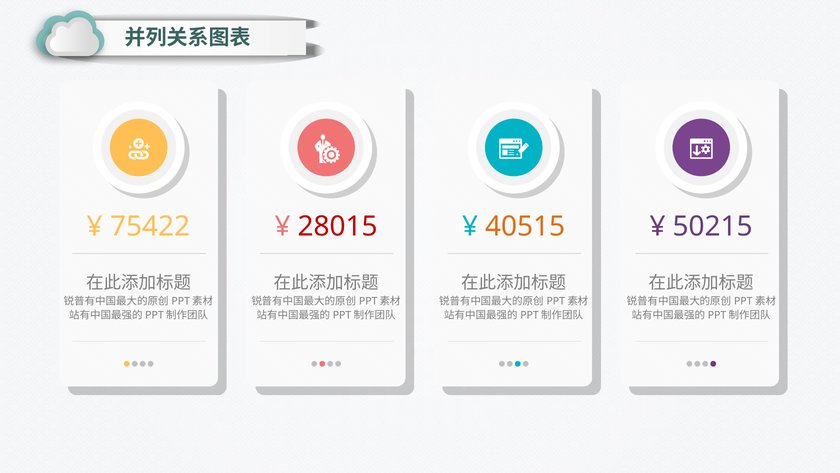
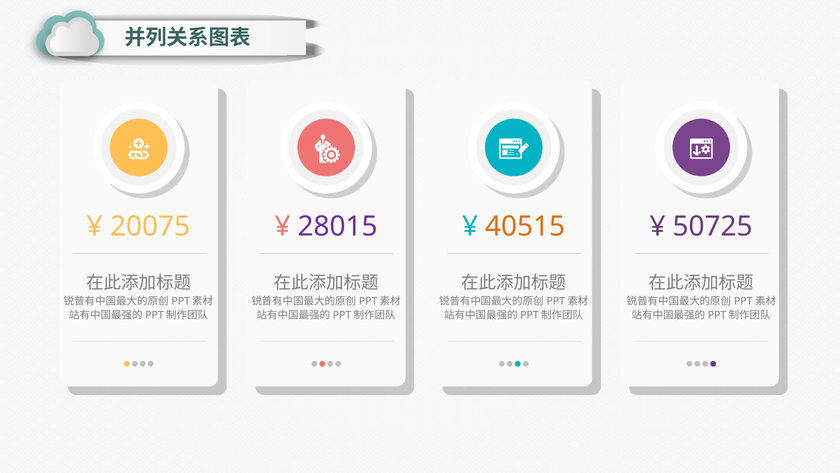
75422: 75422 -> 20075 (150, 226)
28015 colour: red -> purple (338, 226)
50215: 50215 -> 50725 (713, 226)
